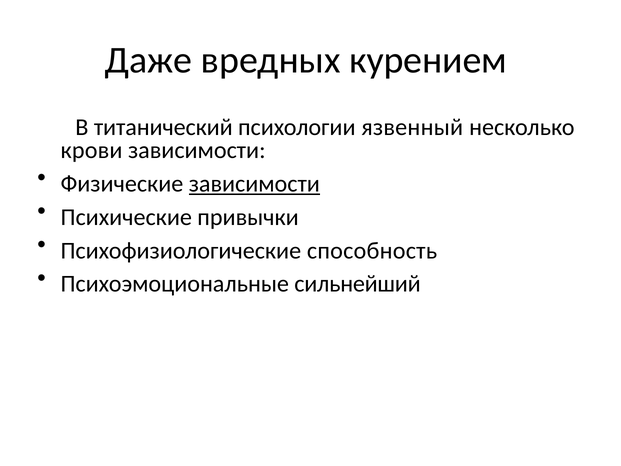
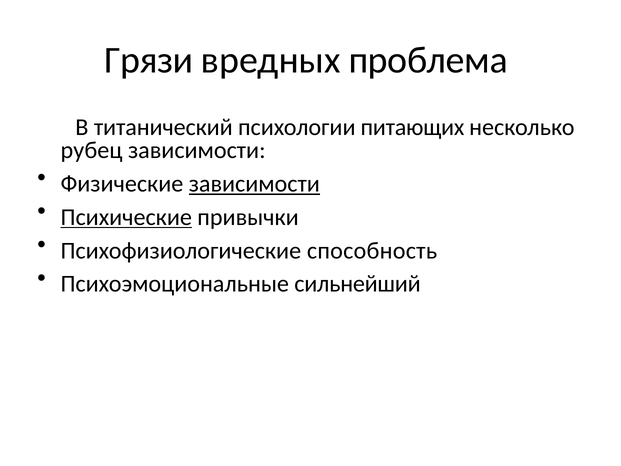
Даже: Даже -> Грязи (149, 60)
курением: курением -> проблема (428, 60)
язвенный: язвенный -> питающих (412, 127)
крови: крови -> рубец (92, 150)
Психические underline: none -> present (126, 217)
